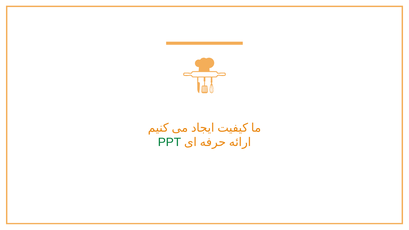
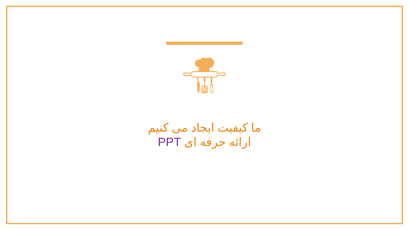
PPT colour: green -> purple (169, 142)
